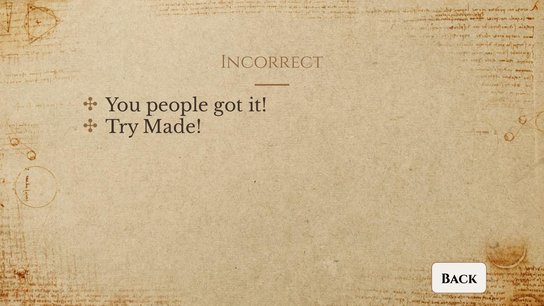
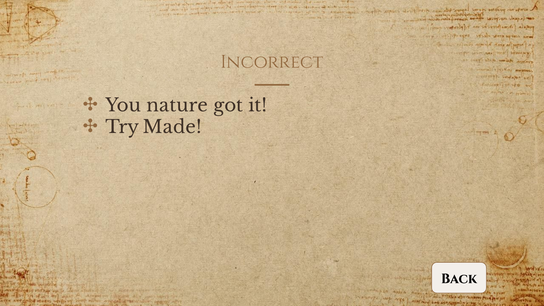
people: people -> nature (177, 106)
